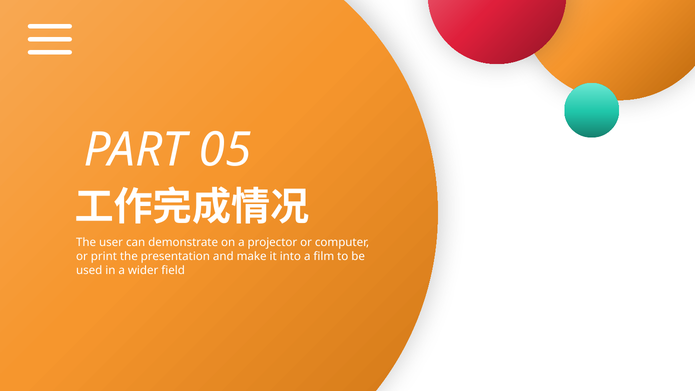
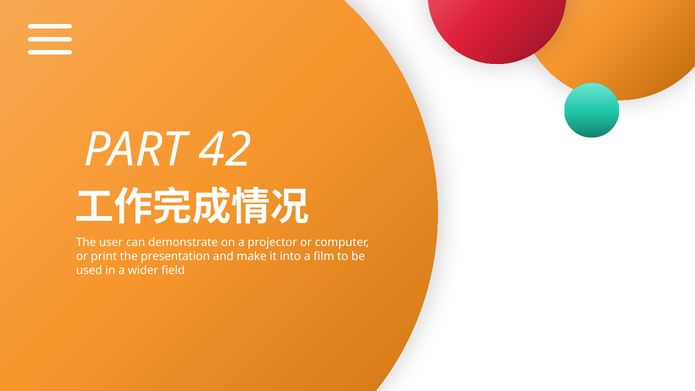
05: 05 -> 42 (225, 150)
